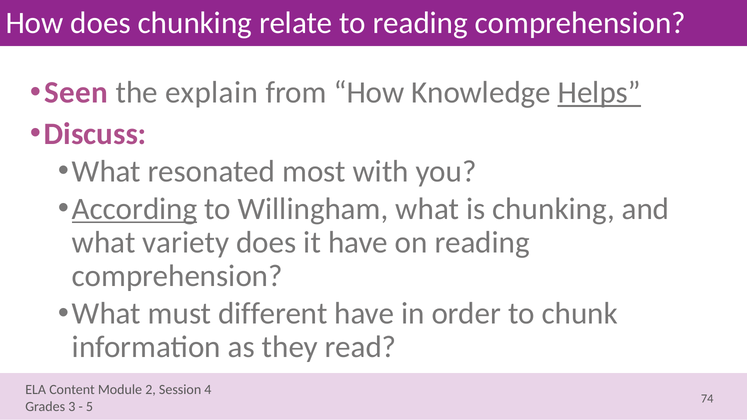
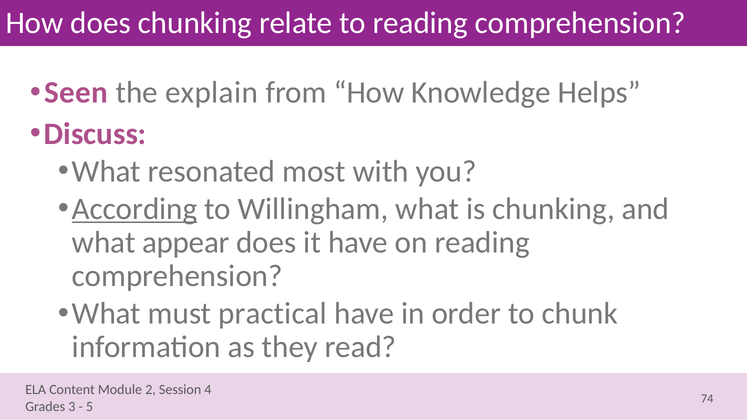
Helps underline: present -> none (599, 93)
variety: variety -> appear (186, 243)
different: different -> practical (273, 314)
